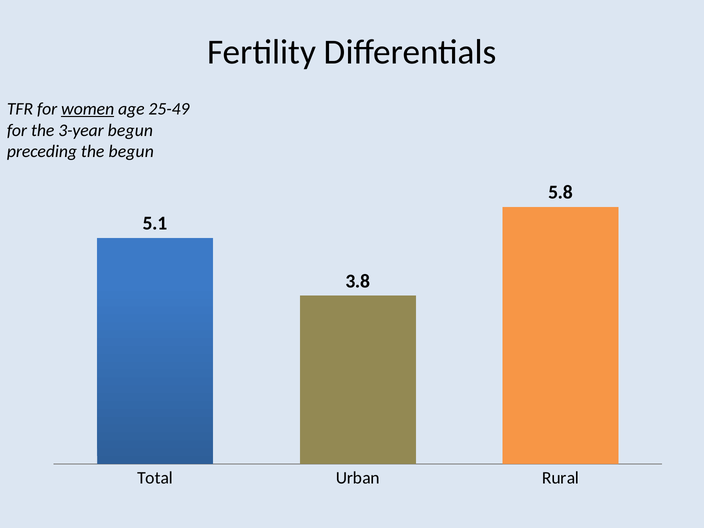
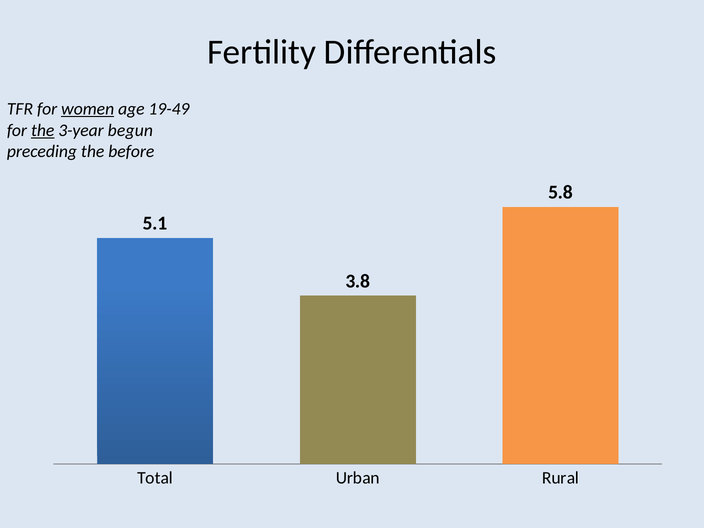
25-49: 25-49 -> 19-49 (169, 109)
the underline: none -> present (43, 130)
the begun: begun -> before (131, 151)
